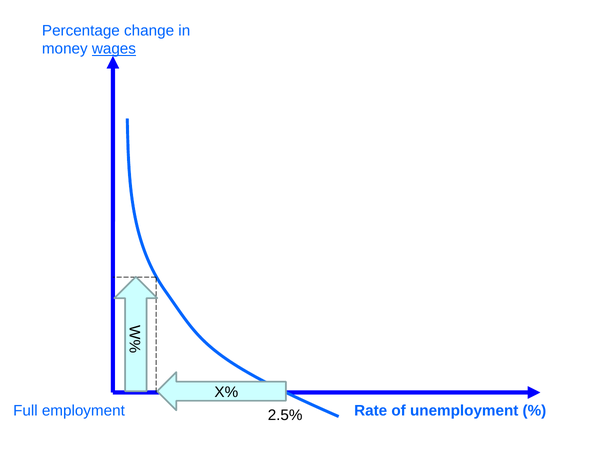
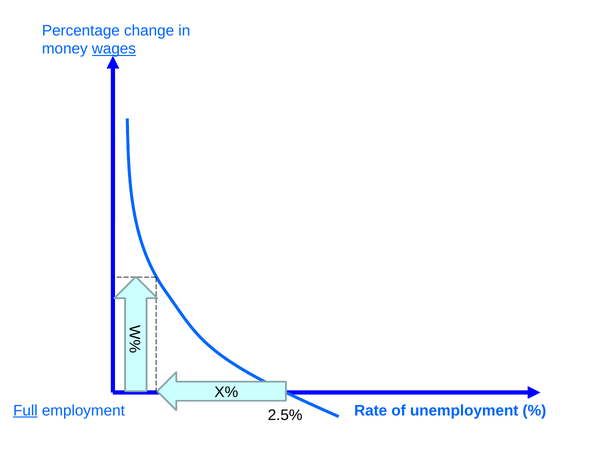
Full underline: none -> present (25, 410)
